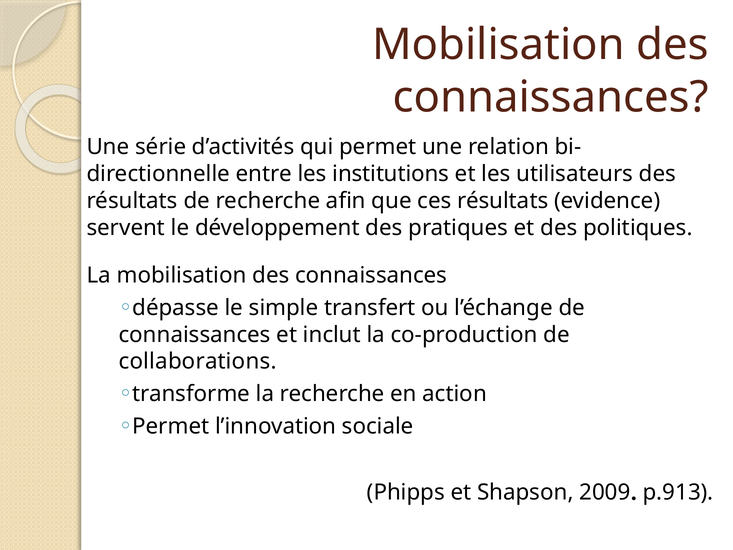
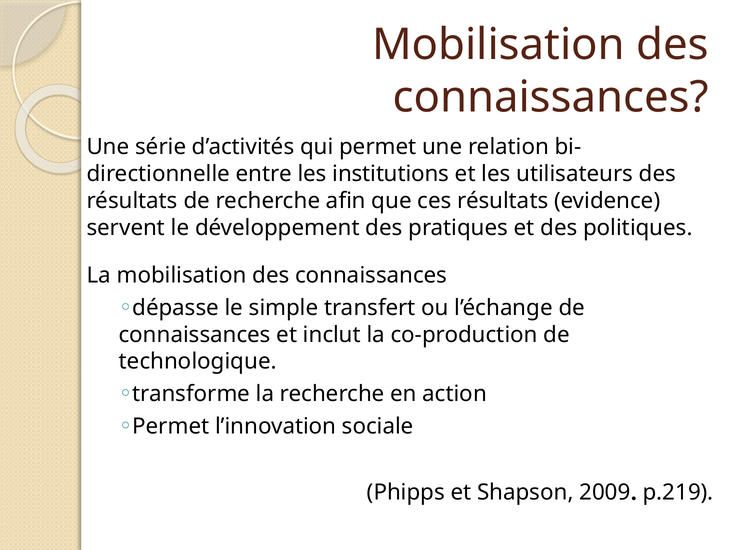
collaborations: collaborations -> technologique (198, 361)
p.913: p.913 -> p.219 (678, 492)
